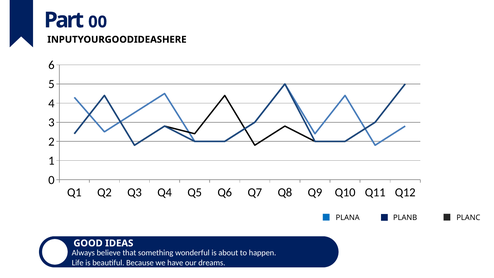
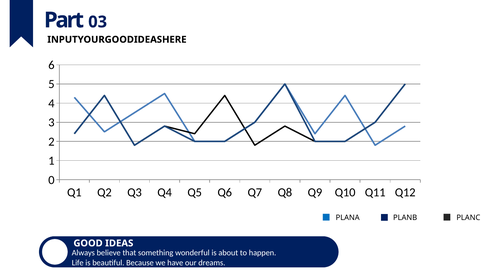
00: 00 -> 03 (98, 22)
